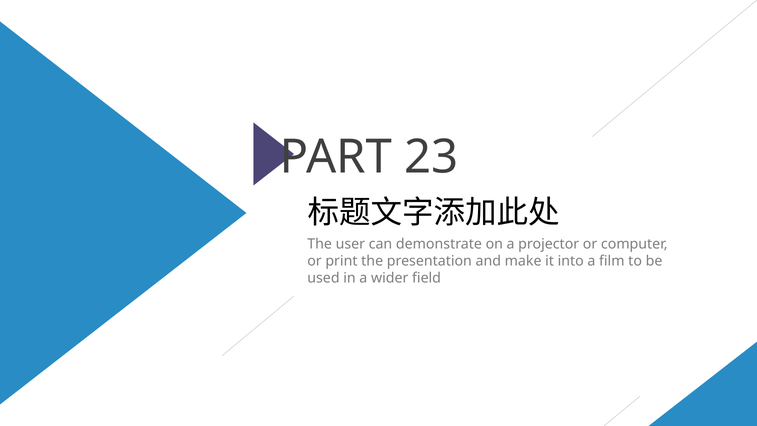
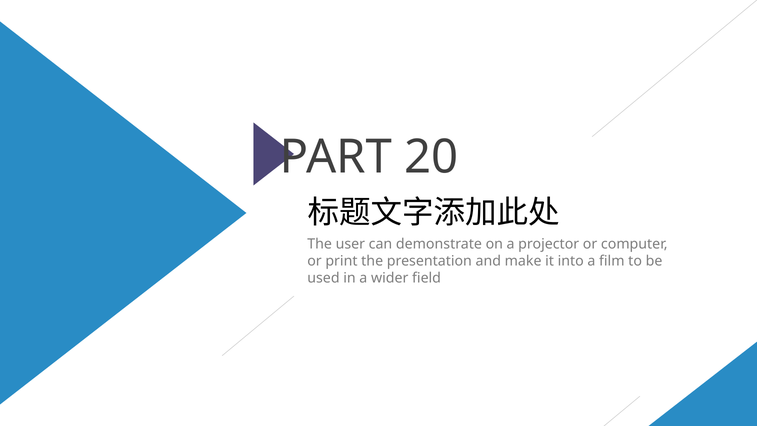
23: 23 -> 20 (431, 157)
